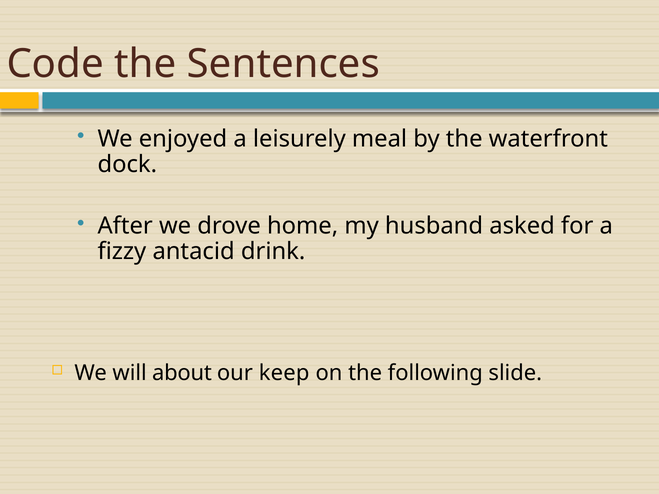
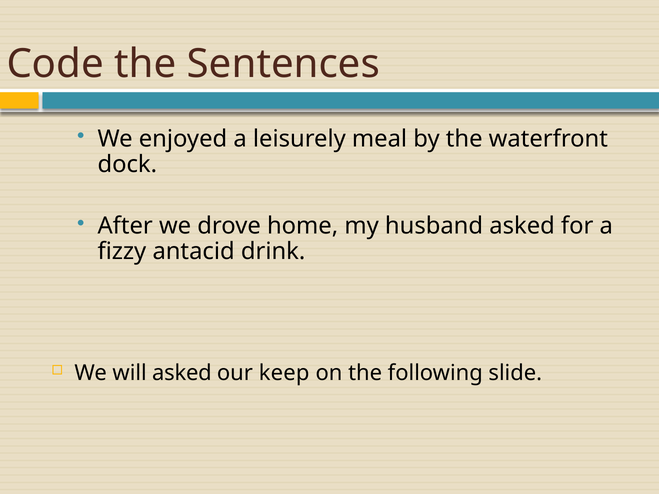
will about: about -> asked (182, 373)
